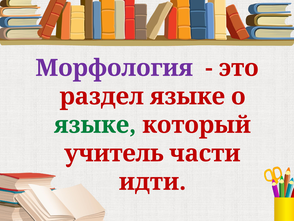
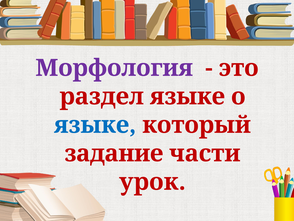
языке colour: green -> blue (95, 125)
учитель: учитель -> задание (114, 153)
идти: идти -> урок (152, 182)
